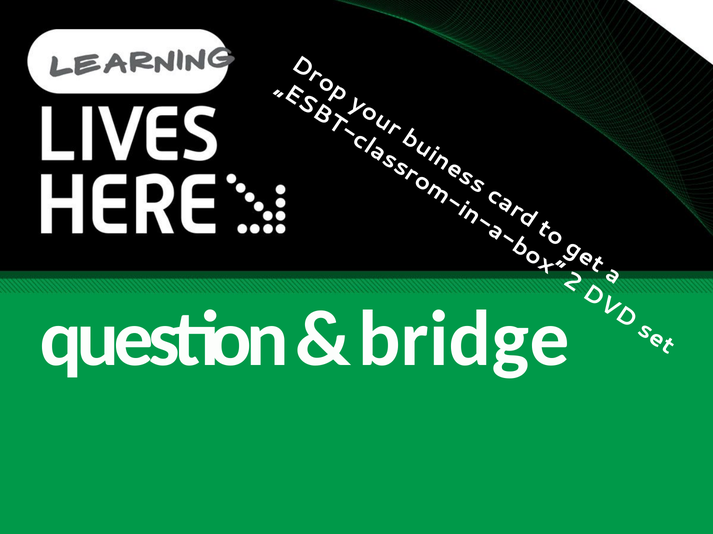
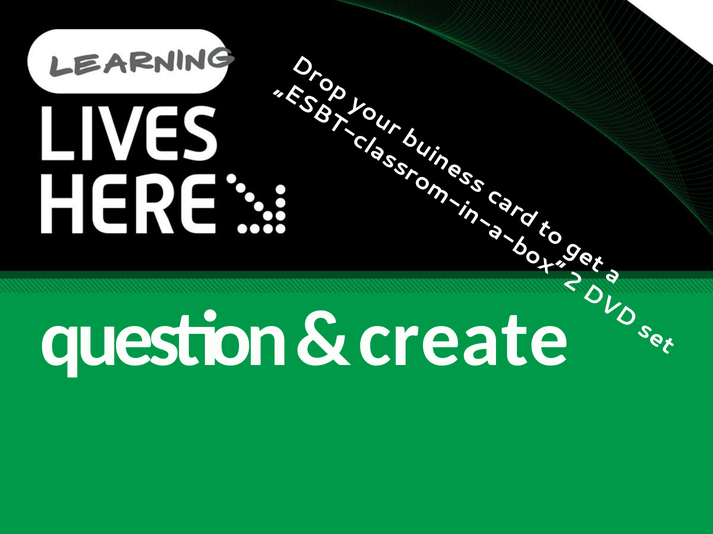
bridge: bridge -> create (464, 340)
